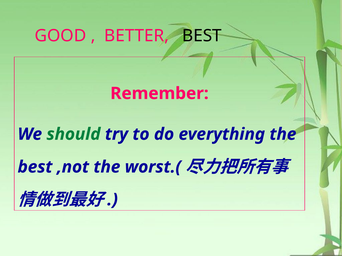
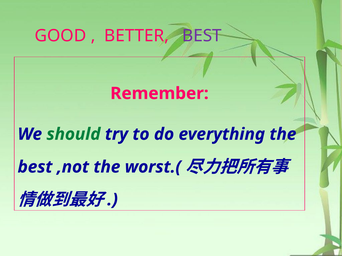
BEST colour: black -> purple (202, 36)
